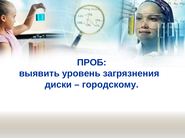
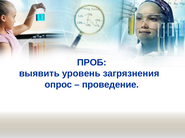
диски: диски -> опрос (58, 85)
городскому: городскому -> проведение (110, 85)
